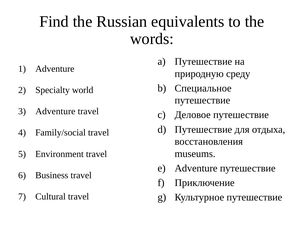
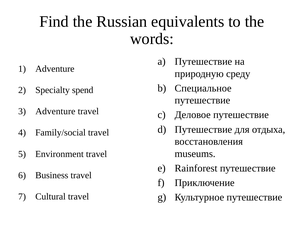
world: world -> spend (83, 90)
Adventure: Adventure -> Rainforest (196, 168)
